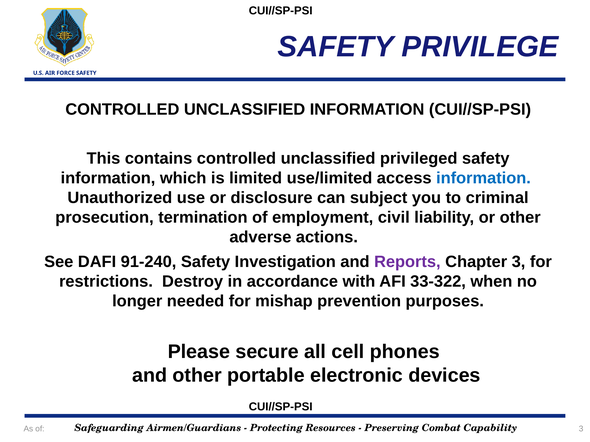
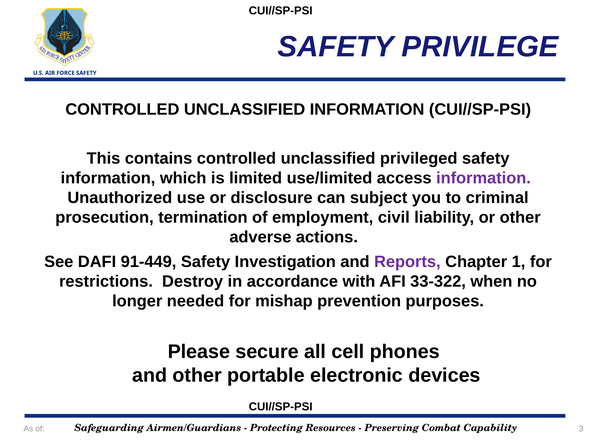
information colour: blue -> purple (483, 178)
91-240: 91-240 -> 91-449 (149, 262)
Chapter 3: 3 -> 1 (519, 262)
